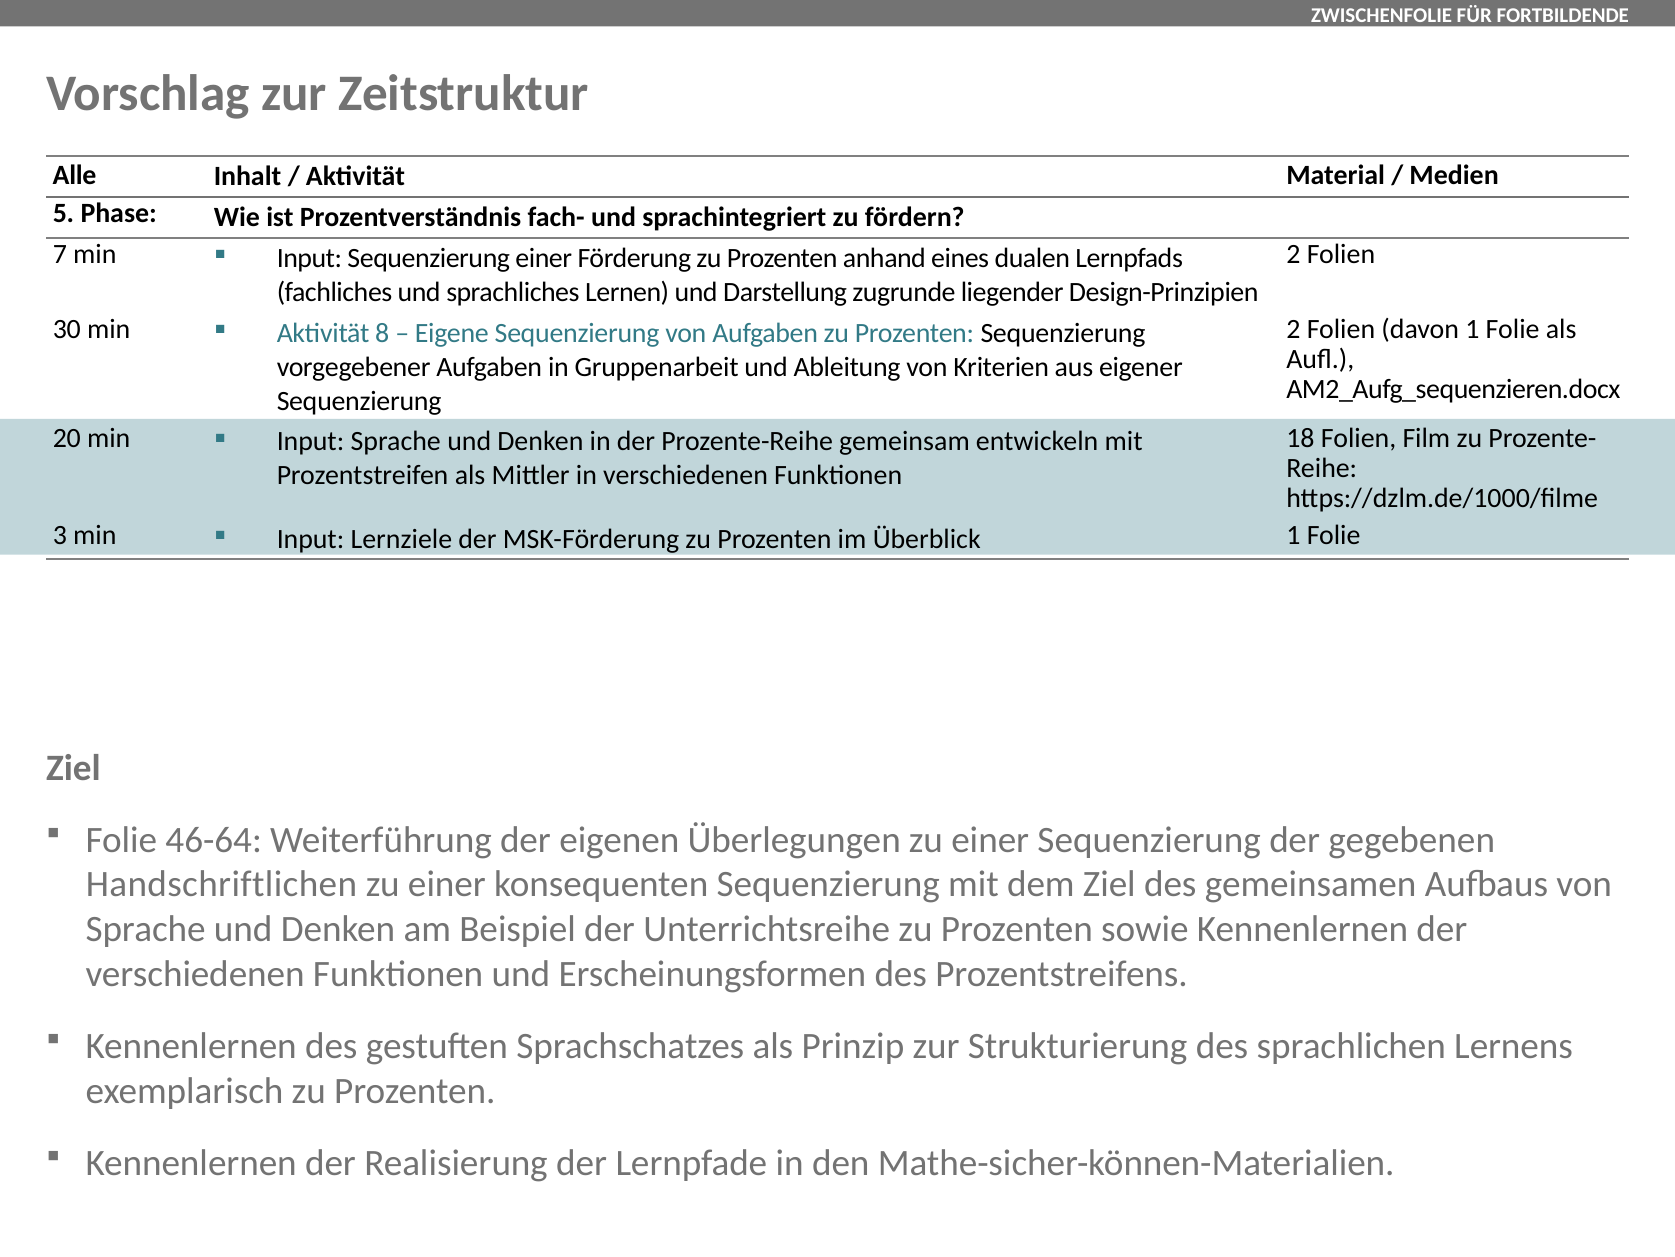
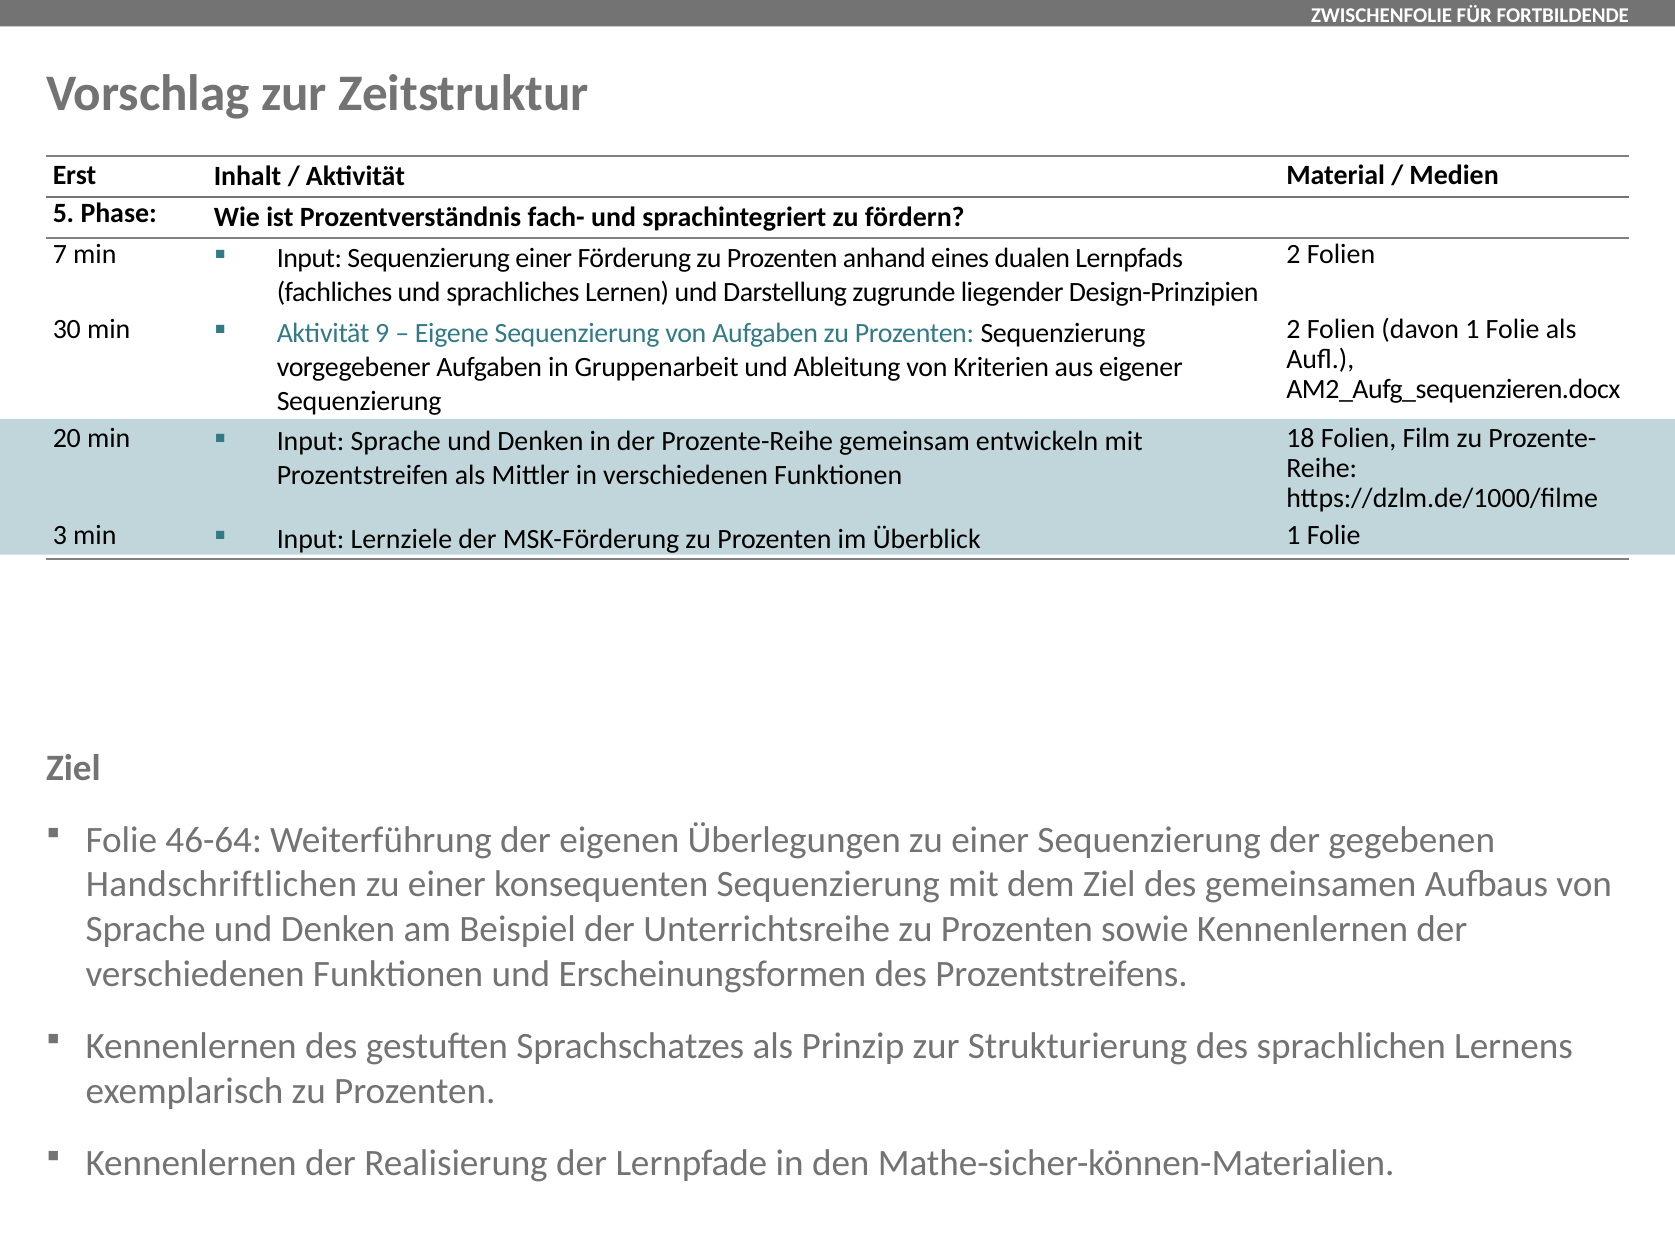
Alle: Alle -> Erst (75, 175)
8: 8 -> 9 (382, 333)
